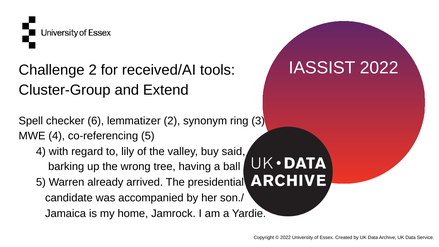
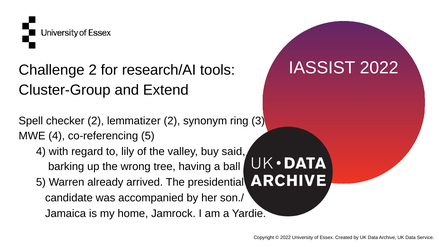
received/AI: received/AI -> research/AI (159, 70)
checker 6: 6 -> 2 (96, 121)
